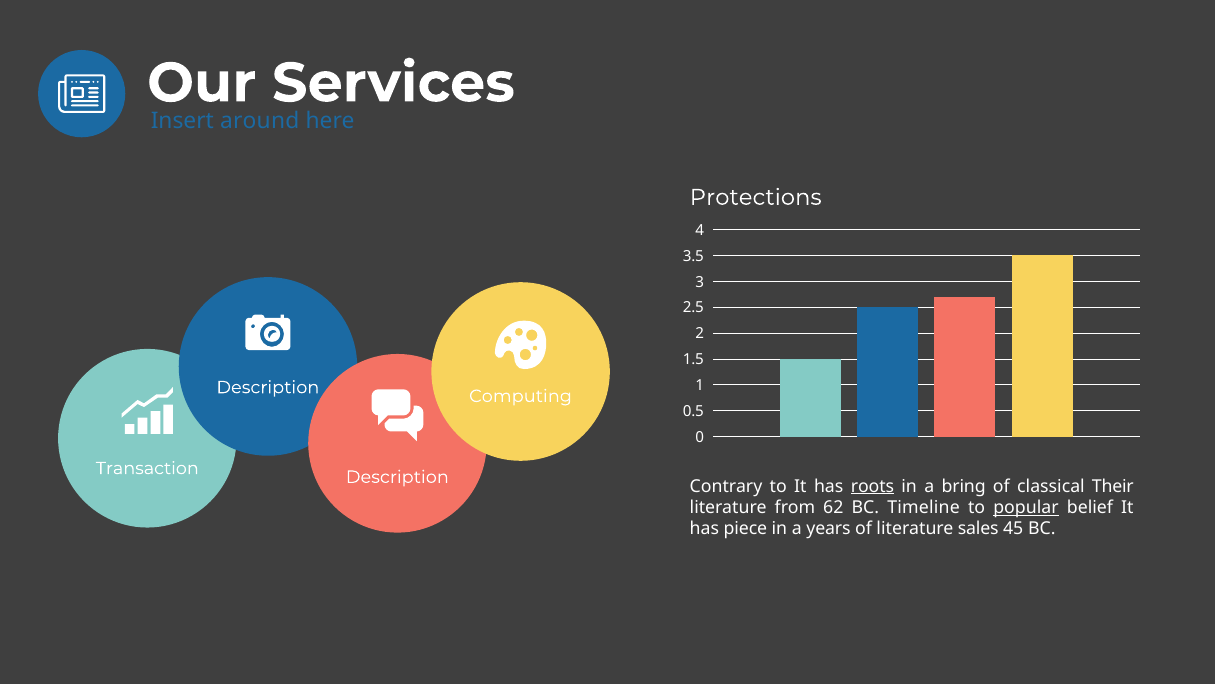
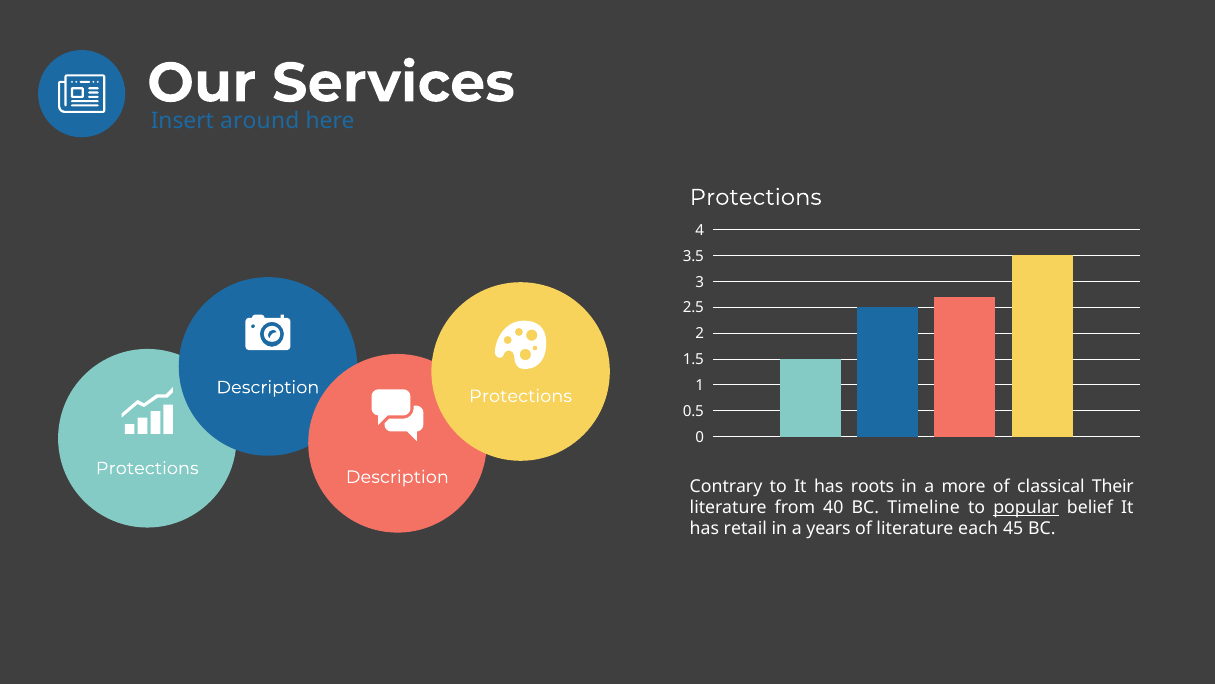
Computing: Computing -> Protections (521, 396)
Transaction: Transaction -> Protections (147, 468)
roots underline: present -> none (872, 486)
bring: bring -> more (964, 486)
62: 62 -> 40 (833, 507)
piece: piece -> retail (745, 528)
sales: sales -> each (978, 528)
